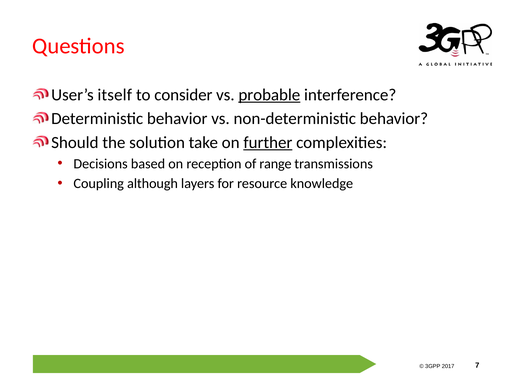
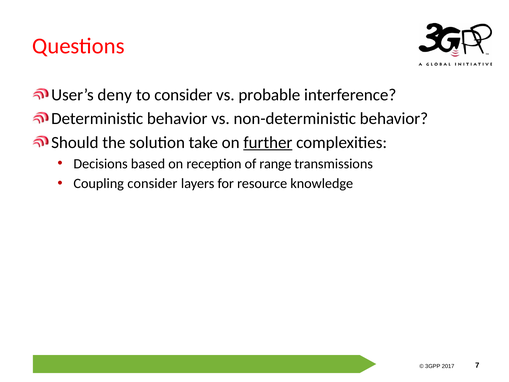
itself: itself -> deny (115, 95)
probable underline: present -> none (269, 95)
Coupling although: although -> consider (152, 183)
